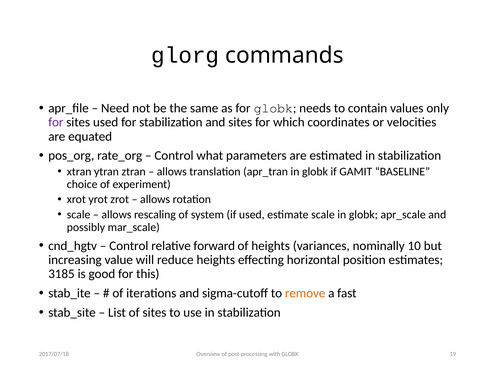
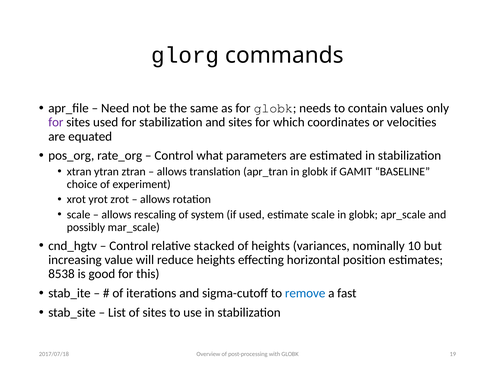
forward: forward -> stacked (214, 246)
3185: 3185 -> 8538 (61, 274)
remove colour: orange -> blue (305, 293)
